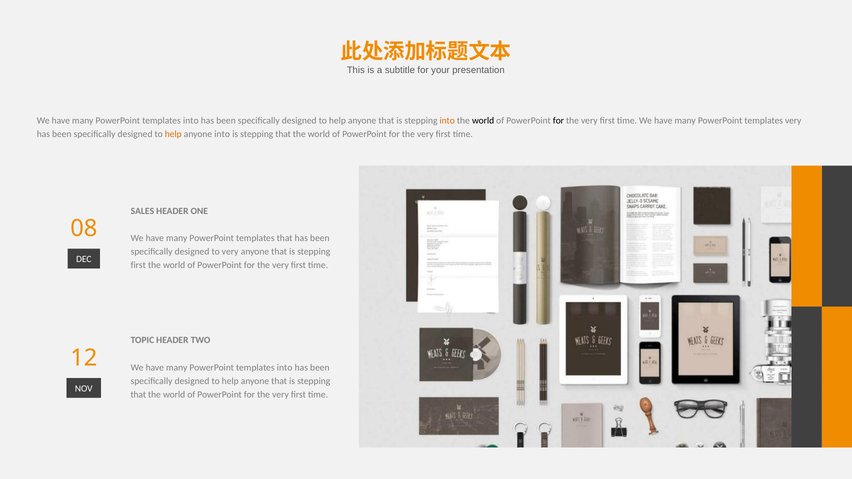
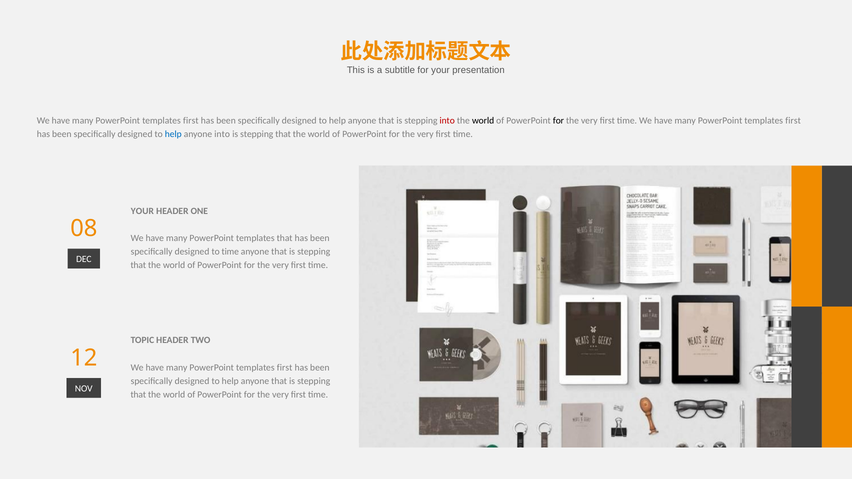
into: into -> first (191, 121)
into colour: orange -> red (447, 121)
very: very -> first (793, 121)
help colour: orange -> blue (173, 134)
SALES: SALES -> YOUR (142, 211)
to very: very -> time (230, 252)
first: first -> that (138, 265)
into: into -> first (285, 368)
